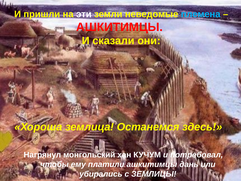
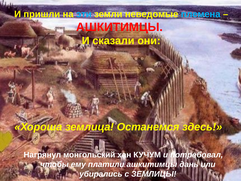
эти colour: white -> light blue (84, 14)
